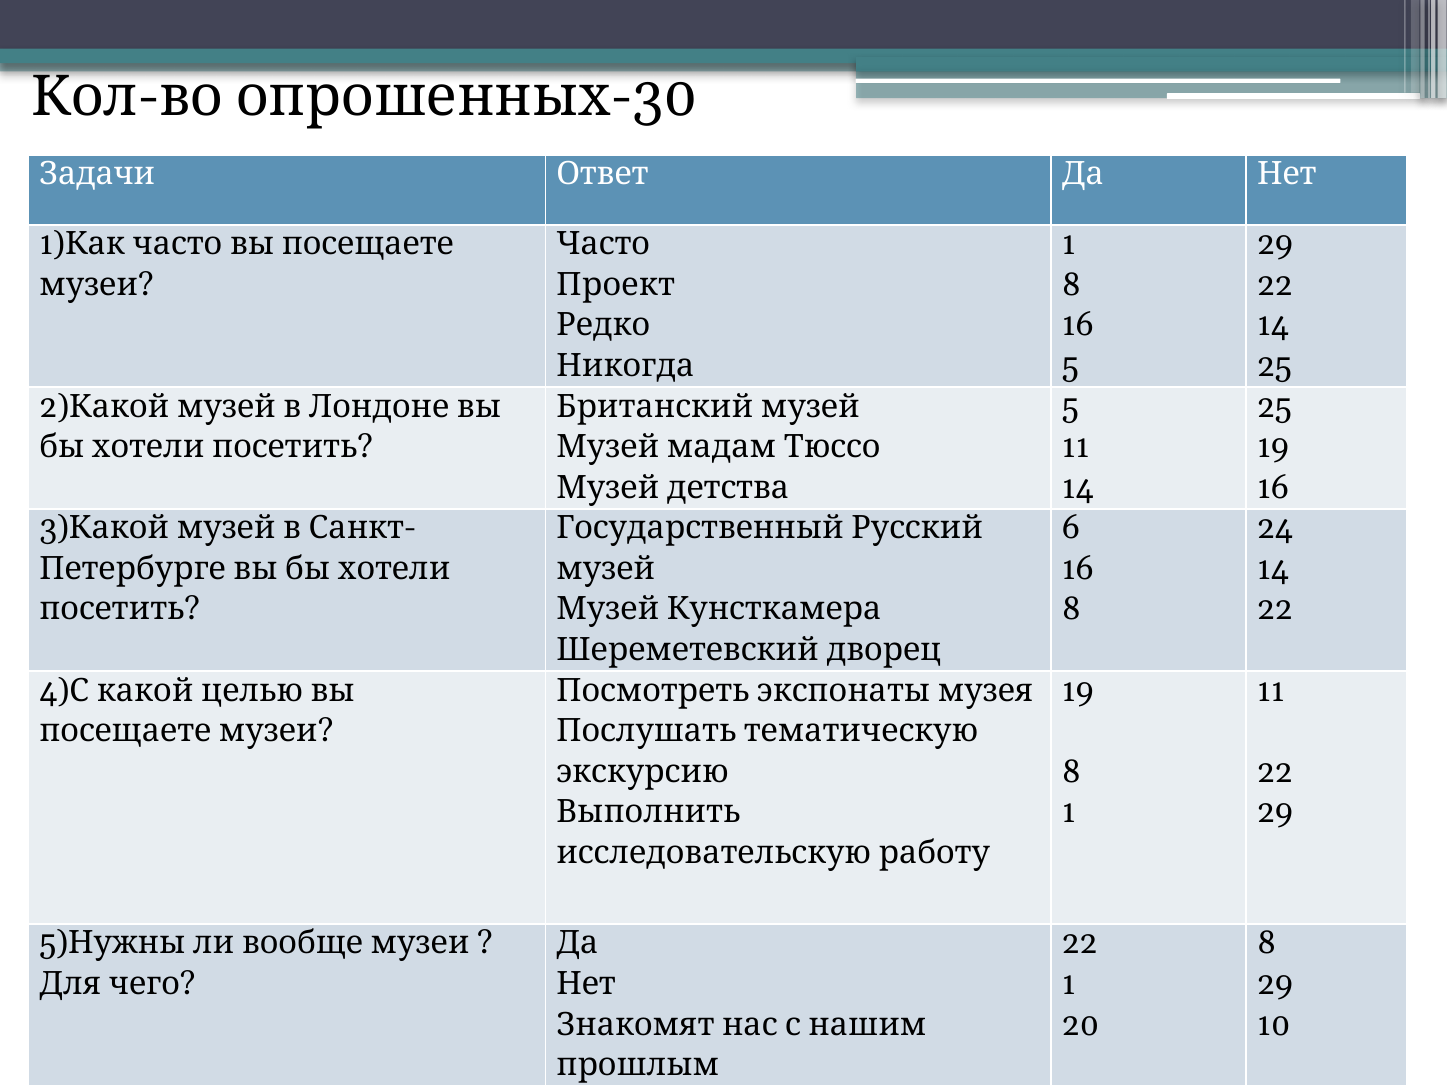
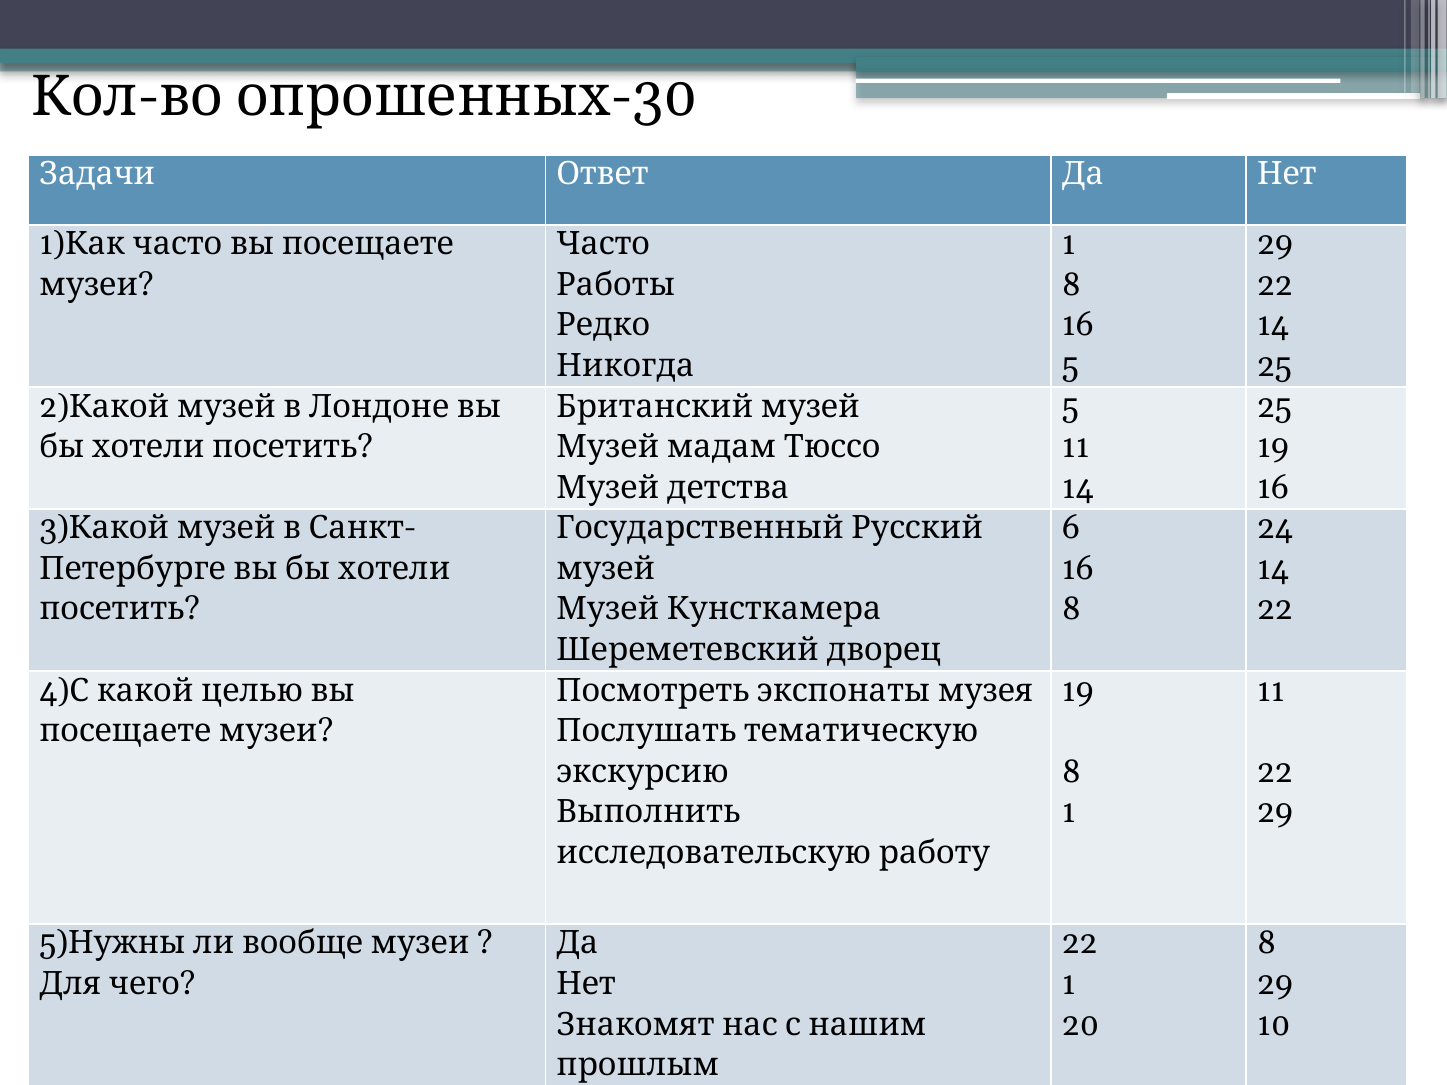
Проект: Проект -> Работы (616, 285)
